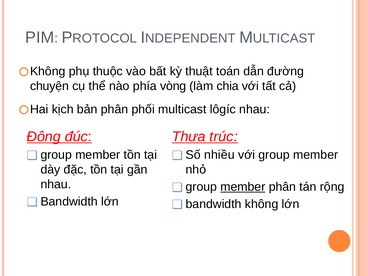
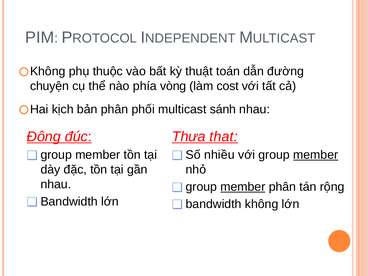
chia: chia -> cost (228, 86)
lôgíc: lôgíc -> sánh (223, 109)
trúc: trúc -> that (224, 137)
member underline: none -> present (316, 155)
